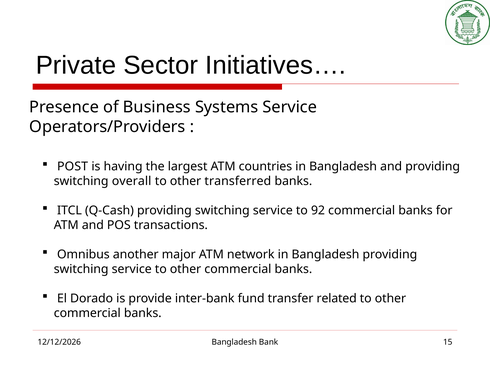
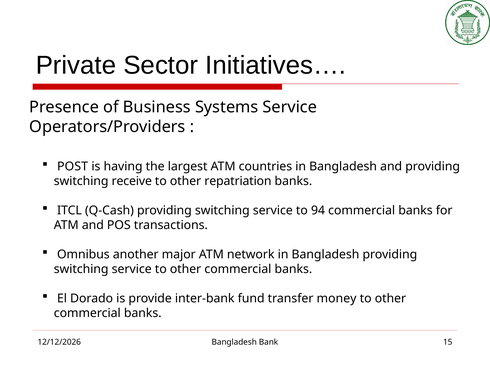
overall: overall -> receive (132, 181)
transferred: transferred -> repatriation (238, 181)
92: 92 -> 94 (318, 211)
related: related -> money (337, 299)
